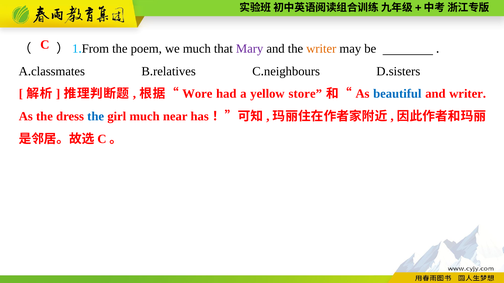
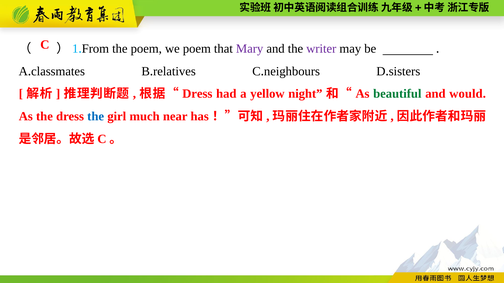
we much: much -> poem (197, 49)
writer colour: orange -> purple (321, 49)
Wore: Wore -> Dress (197, 94)
store: store -> night (305, 94)
beautiful colour: blue -> green (397, 94)
and writer: writer -> would (468, 94)
